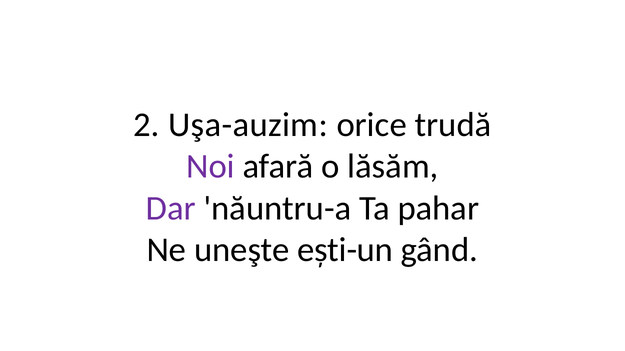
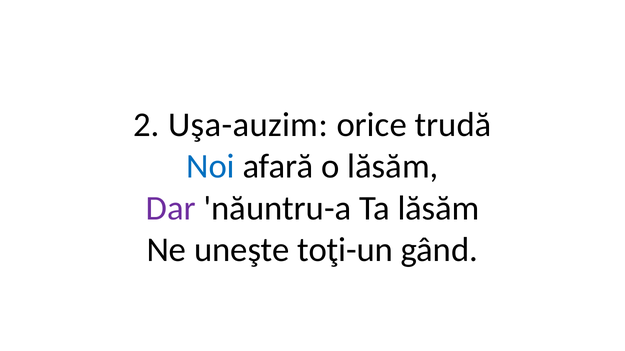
Noi colour: purple -> blue (211, 167)
Ta pahar: pahar -> lăsăm (438, 208)
ești-un: ești-un -> toţi-un (345, 250)
